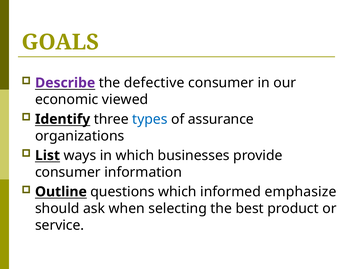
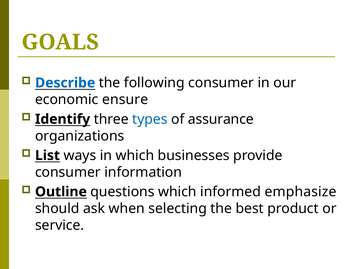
Describe colour: purple -> blue (65, 83)
defective: defective -> following (154, 83)
viewed: viewed -> ensure (125, 100)
